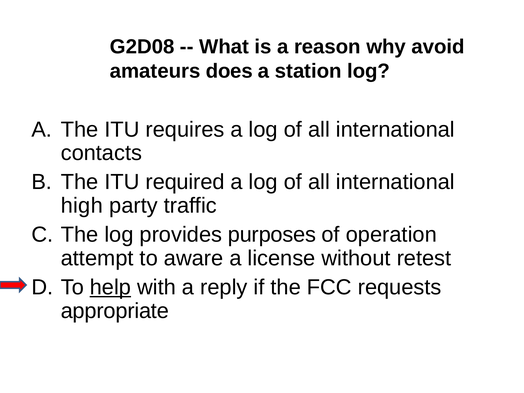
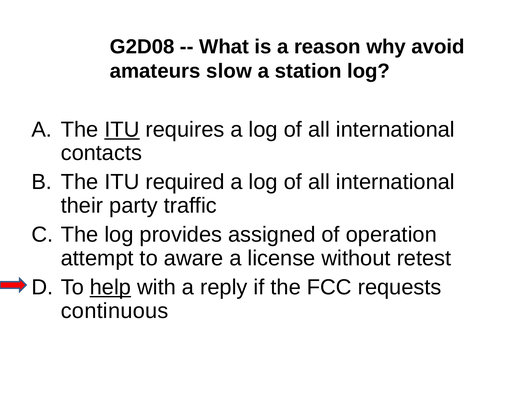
does: does -> slow (229, 71)
ITU underline: none -> present (122, 129)
high: high -> their (82, 206)
purposes: purposes -> assigned (272, 235)
appropriate: appropriate -> continuous (115, 311)
